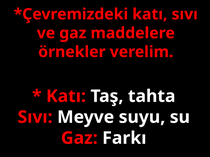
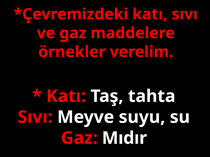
Farkı: Farkı -> Mıdır (124, 138)
